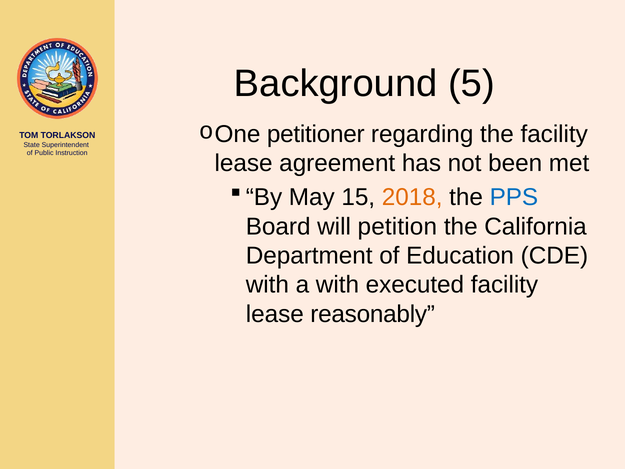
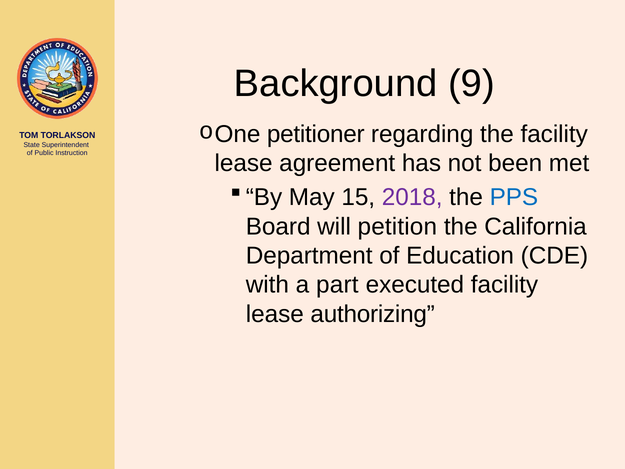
5: 5 -> 9 (472, 83)
2018 colour: orange -> purple (412, 197)
a with: with -> part (337, 285)
reasonably: reasonably -> authorizing (373, 314)
